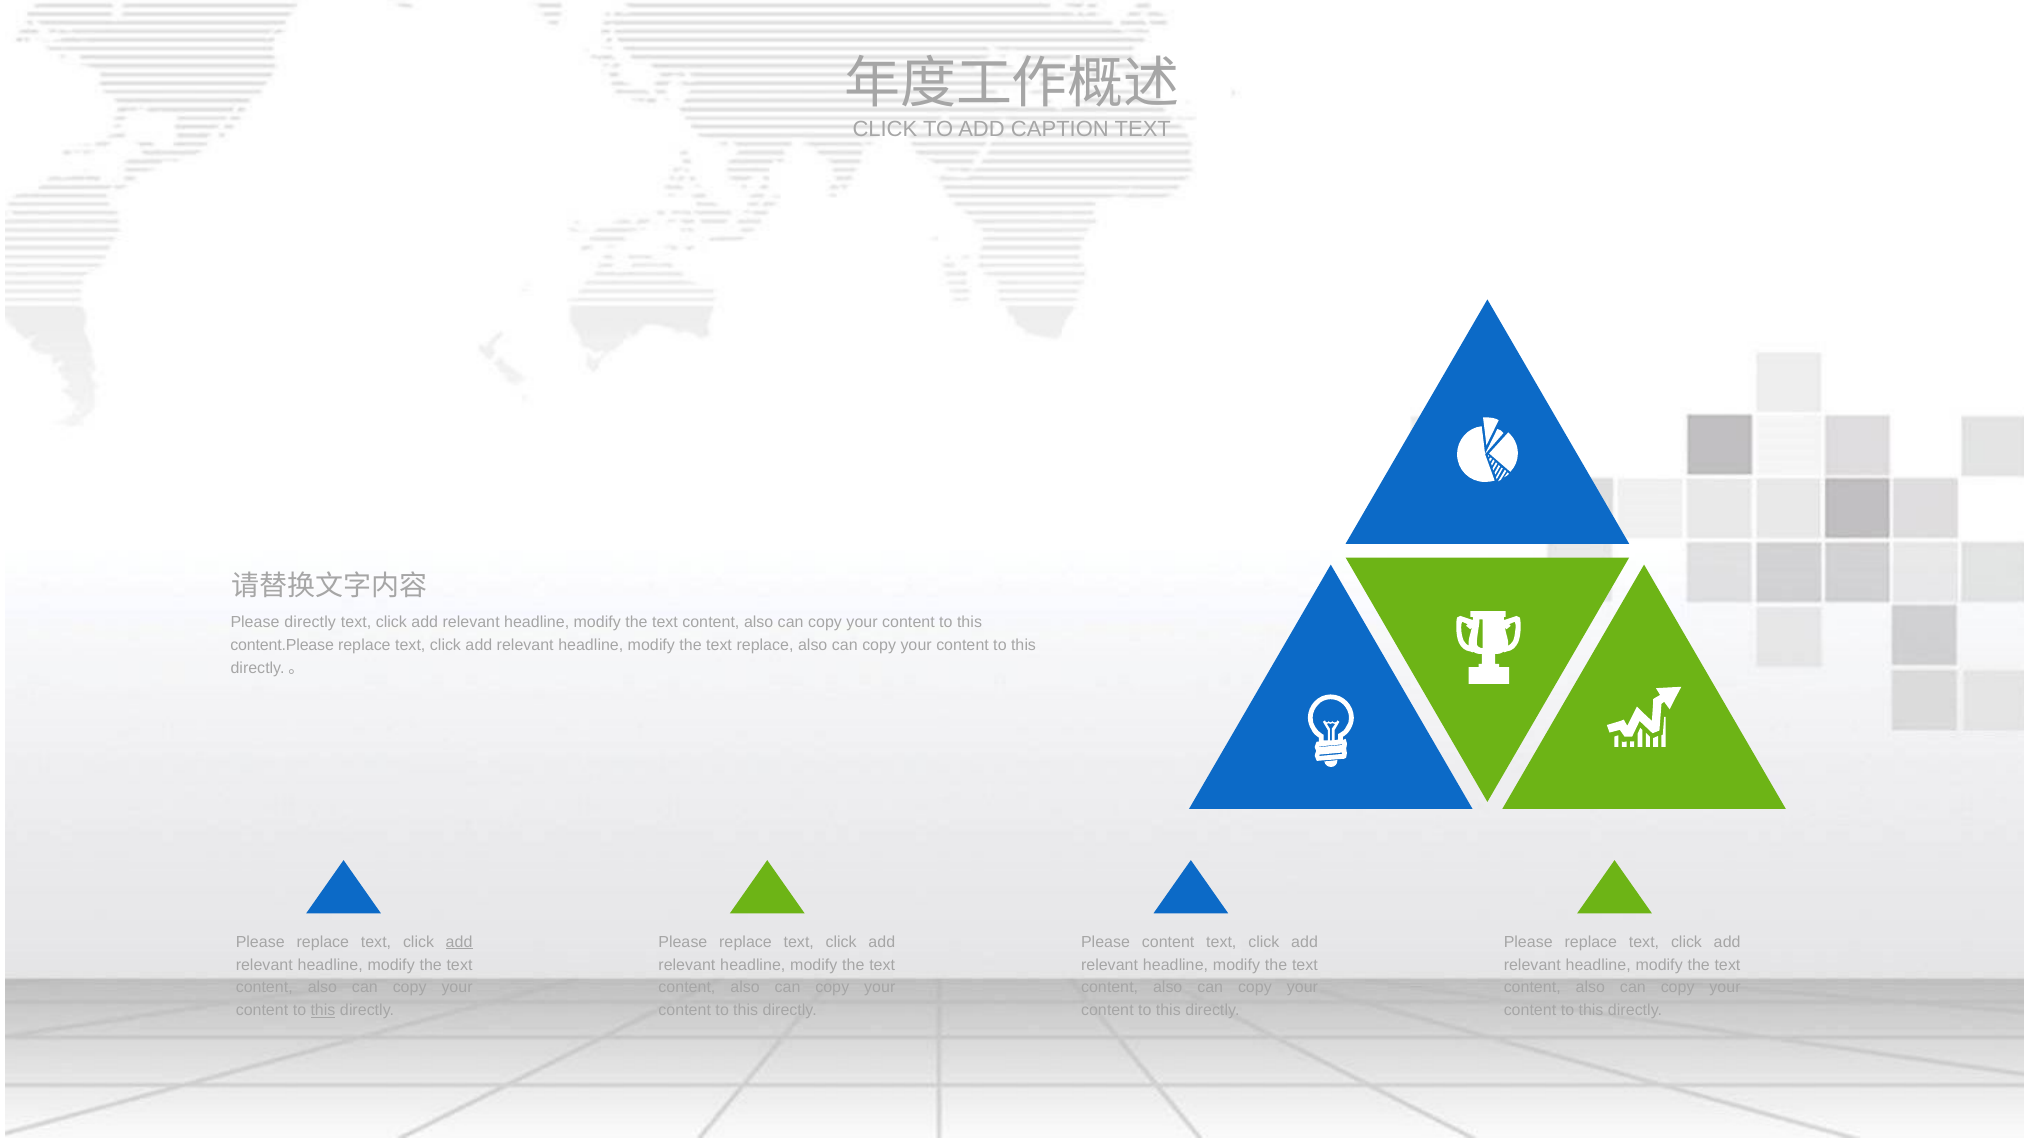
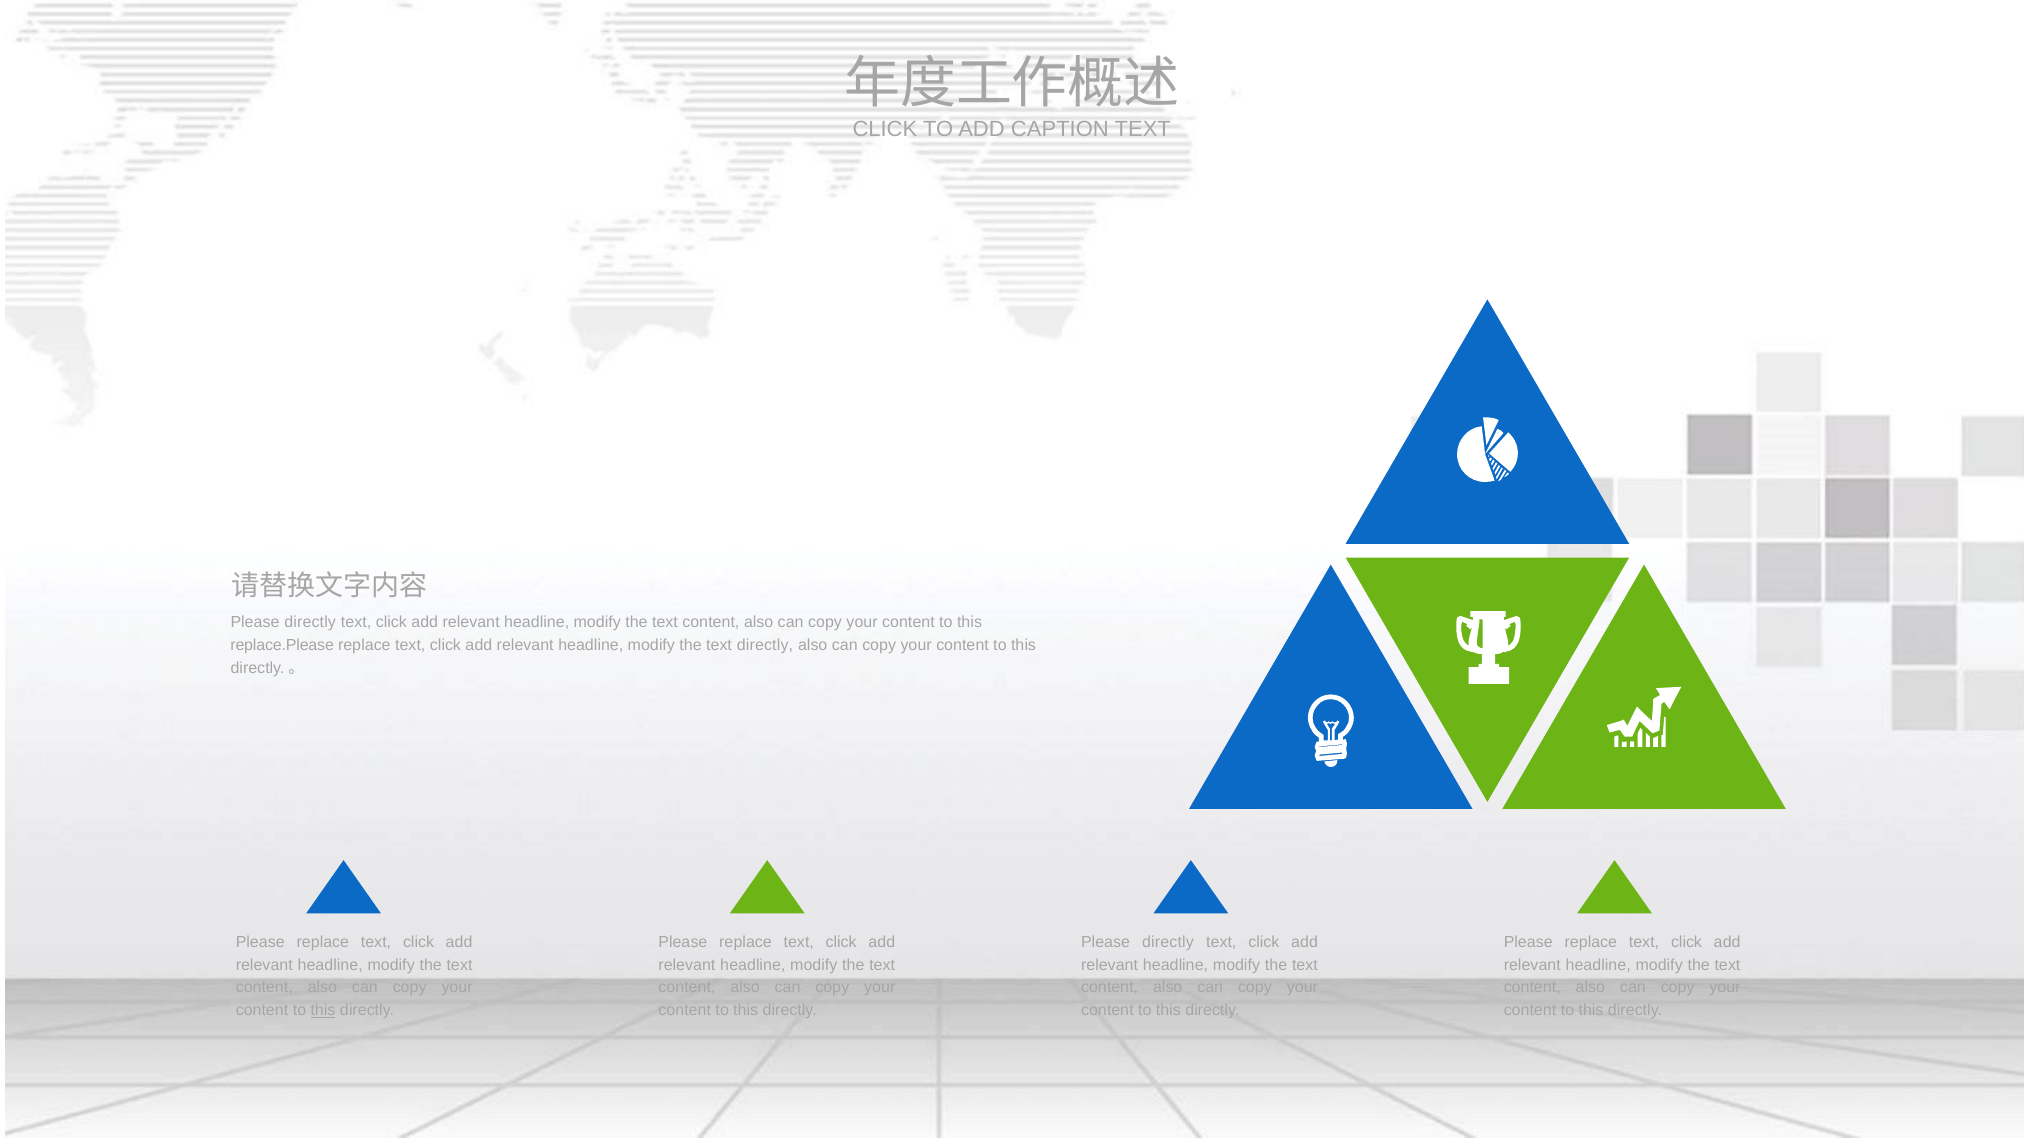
content.Please: content.Please -> replace.Please (282, 646)
text replace: replace -> directly (765, 646)
add underline: present -> none (459, 942)
content: content -> directly (1168, 942)
